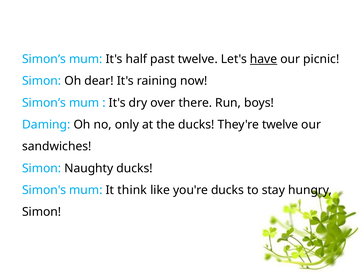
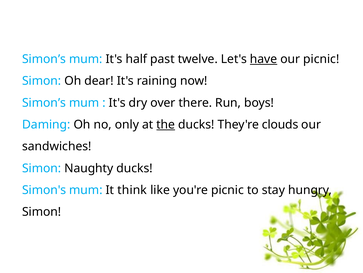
the underline: none -> present (166, 124)
They're twelve: twelve -> clouds (280, 124)
you're ducks: ducks -> picnic (227, 190)
